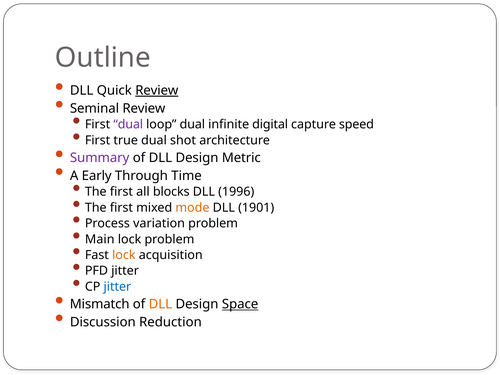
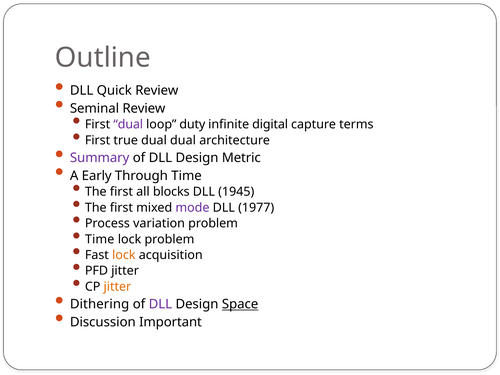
Review underline: present -> none (157, 90)
loop dual: dual -> duty (192, 124)
speed: speed -> terms (356, 124)
dual shot: shot -> dual (183, 140)
1996: 1996 -> 1945 (236, 192)
mode colour: orange -> purple (192, 208)
1901: 1901 -> 1977 (256, 208)
Main: Main -> Time (100, 239)
jitter colour: blue -> orange (117, 287)
Mismatch: Mismatch -> Dithering (100, 304)
DLL colour: orange -> purple (160, 304)
Reduction: Reduction -> Important (170, 322)
